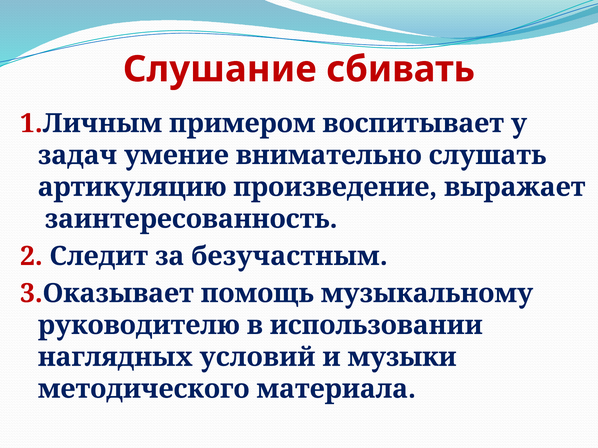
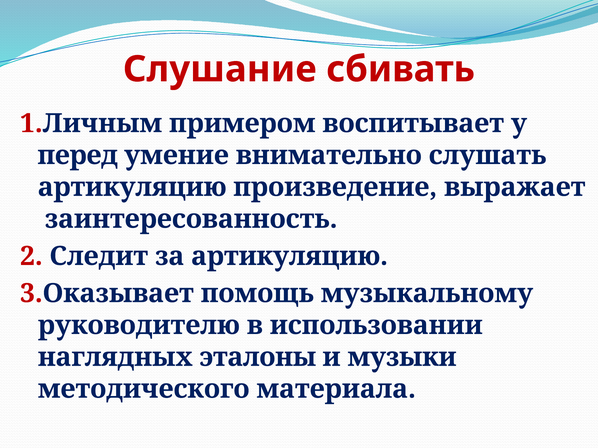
задач: задач -> перед (78, 155)
за безучастным: безучастным -> артикуляцию (290, 256)
условий: условий -> эталоны (258, 357)
